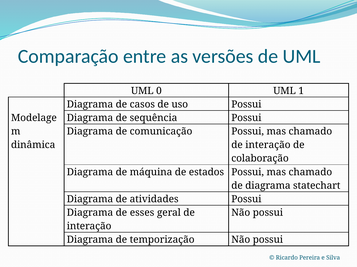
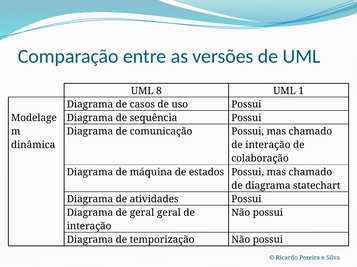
0: 0 -> 8 (159, 91)
de esses: esses -> geral (142, 213)
